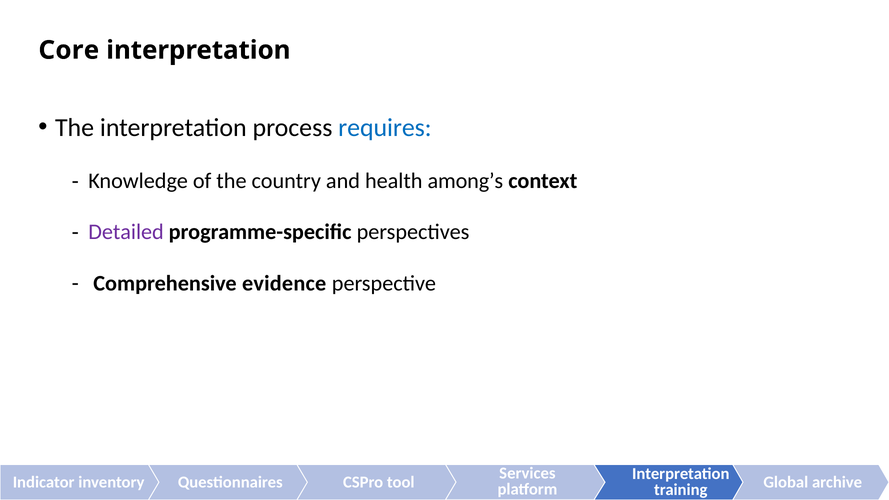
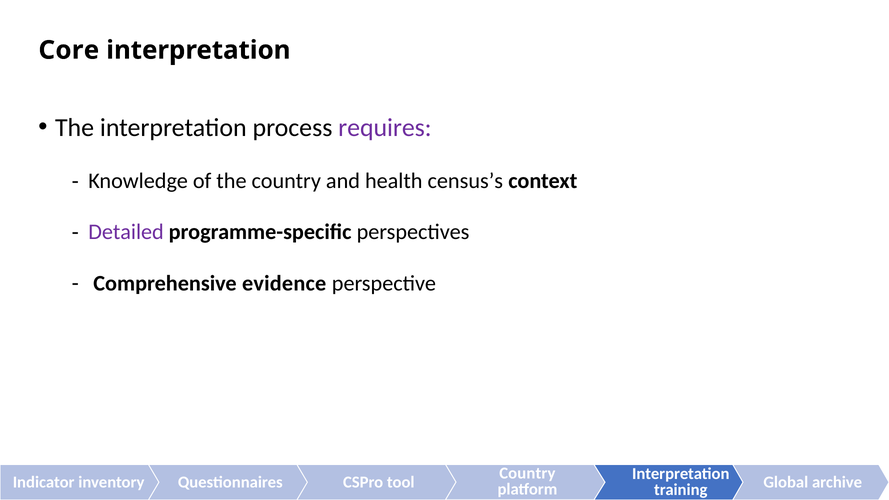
requires colour: blue -> purple (385, 128)
among’s: among’s -> census’s (465, 181)
Services: Services -> Country (527, 473)
